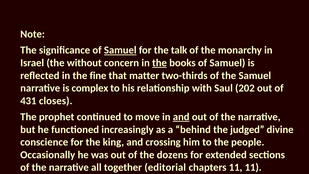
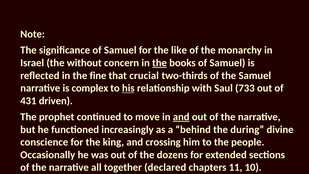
Samuel underline: present -> none (120, 50)
talk: talk -> like (179, 50)
matter: matter -> crucial (144, 75)
his underline: none -> present (128, 88)
202: 202 -> 733 (245, 88)
closes: closes -> driven (56, 101)
judged: judged -> during (247, 129)
editorial: editorial -> declared (165, 167)
11 11: 11 -> 10 (253, 167)
